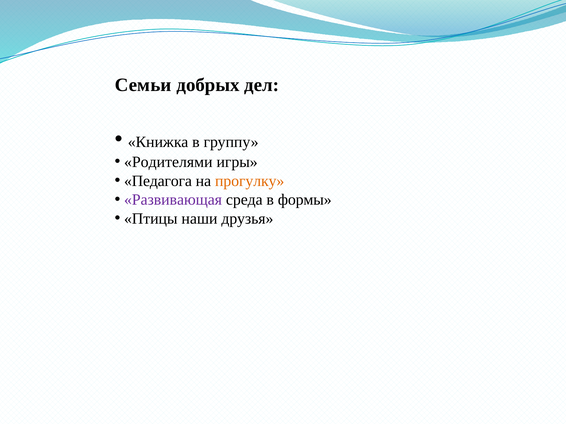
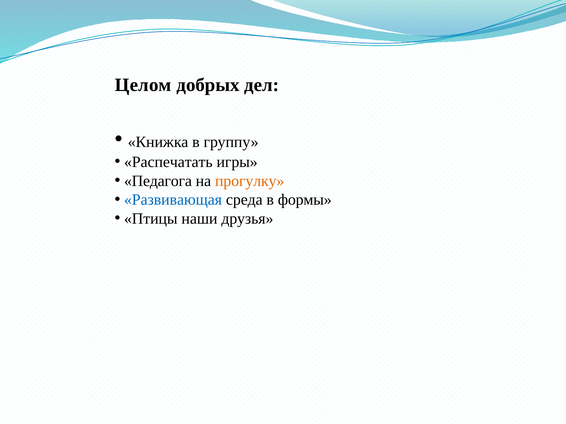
Семьи: Семьи -> Целом (143, 85)
Родителями: Родителями -> Распечатать (168, 162)
Развивающая colour: purple -> blue (173, 200)
